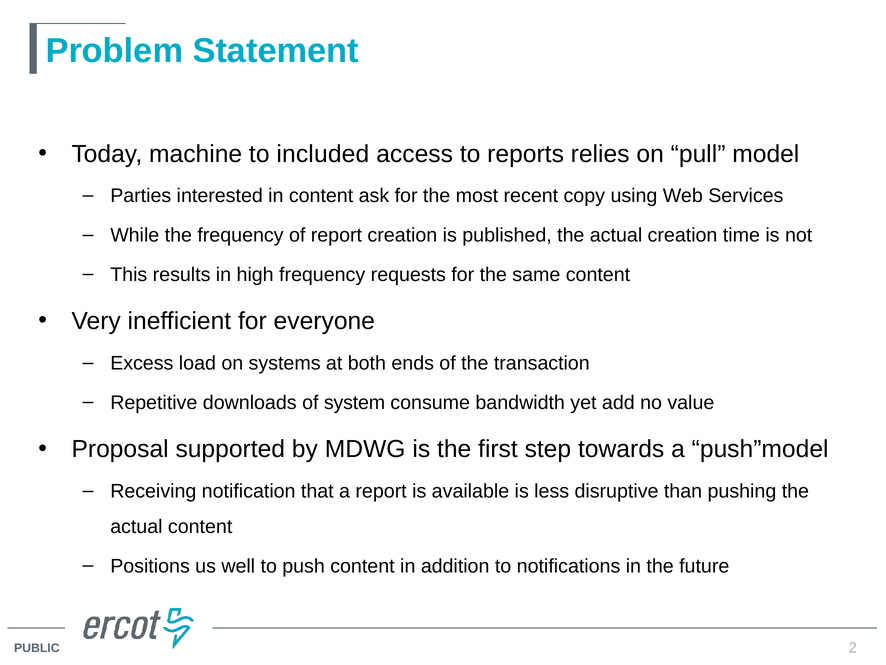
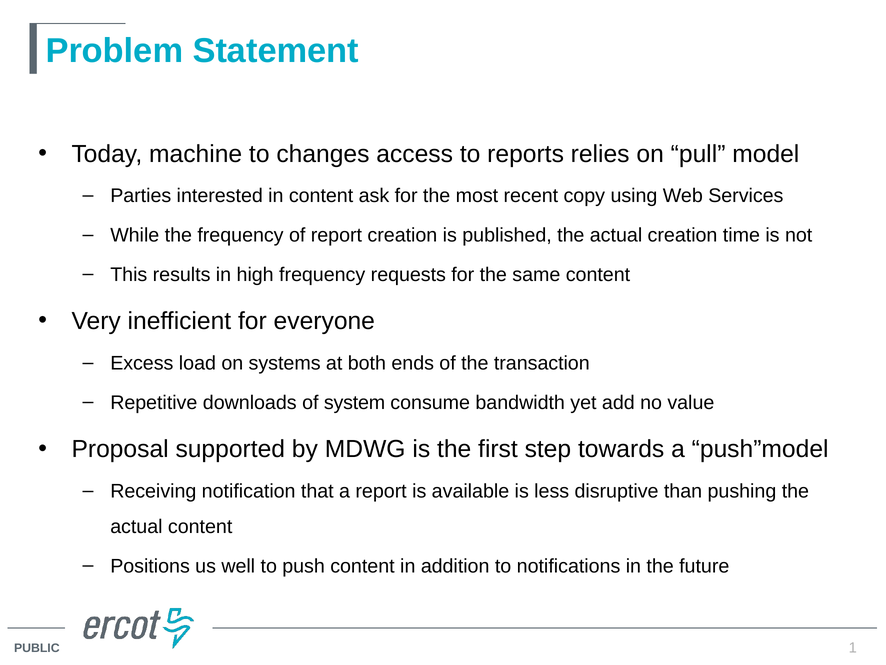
included: included -> changes (323, 154)
2: 2 -> 1 (853, 647)
